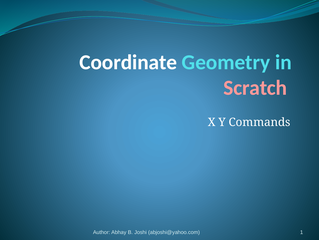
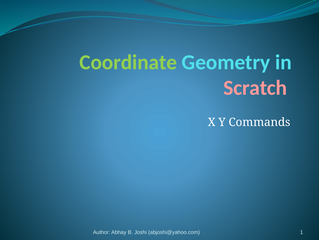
Coordinate colour: white -> light green (128, 62)
